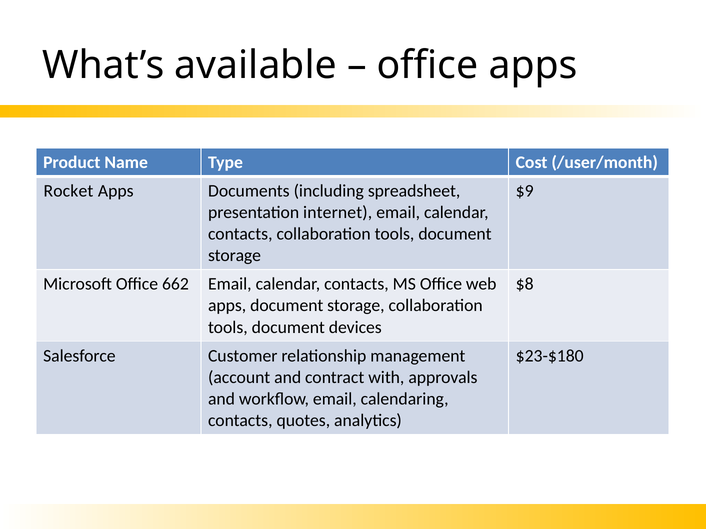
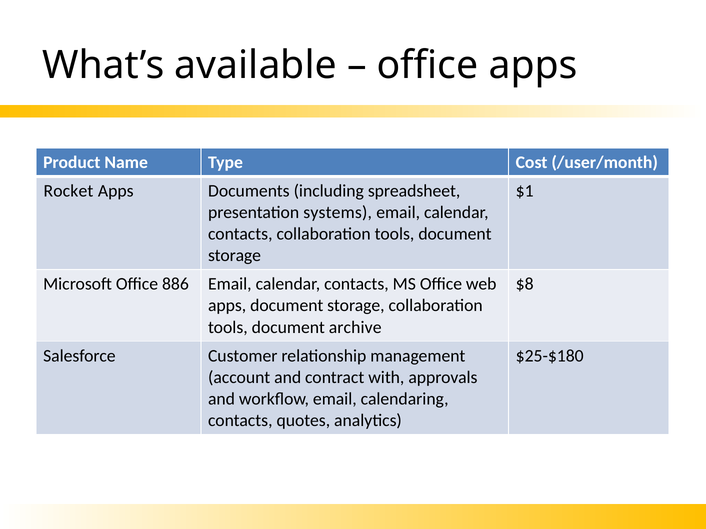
$9: $9 -> $1 (525, 191)
internet: internet -> systems (338, 213)
662: 662 -> 886 (175, 284)
devices: devices -> archive (355, 327)
$23-$180: $23-$180 -> $25-$180 (550, 356)
